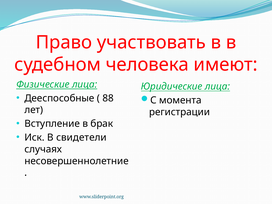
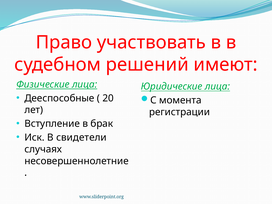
человека: человека -> решений (147, 65)
88: 88 -> 20 (108, 98)
